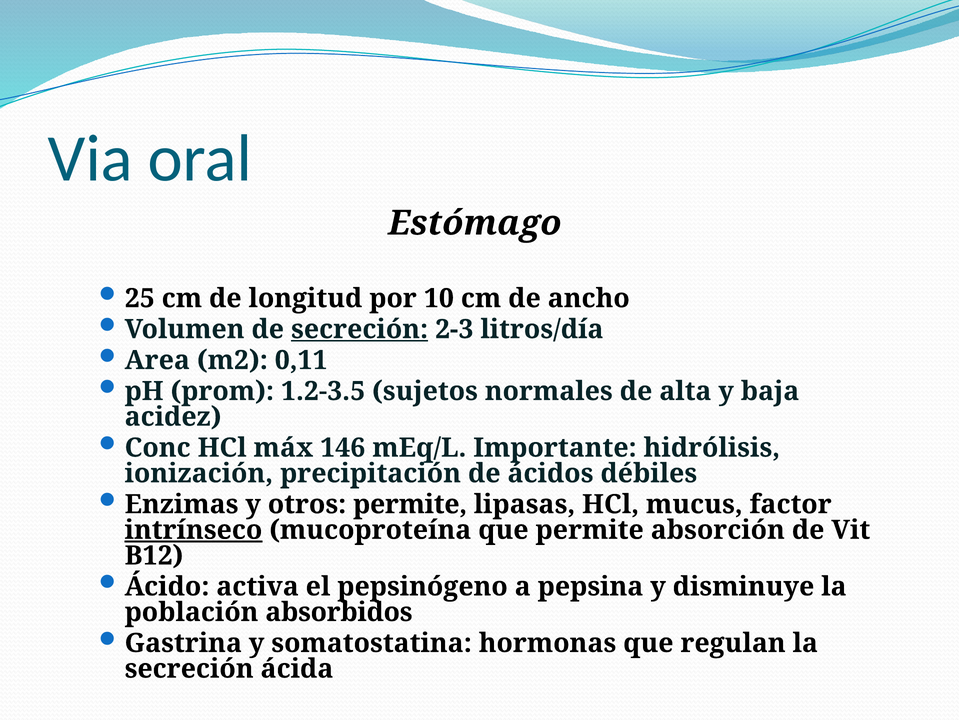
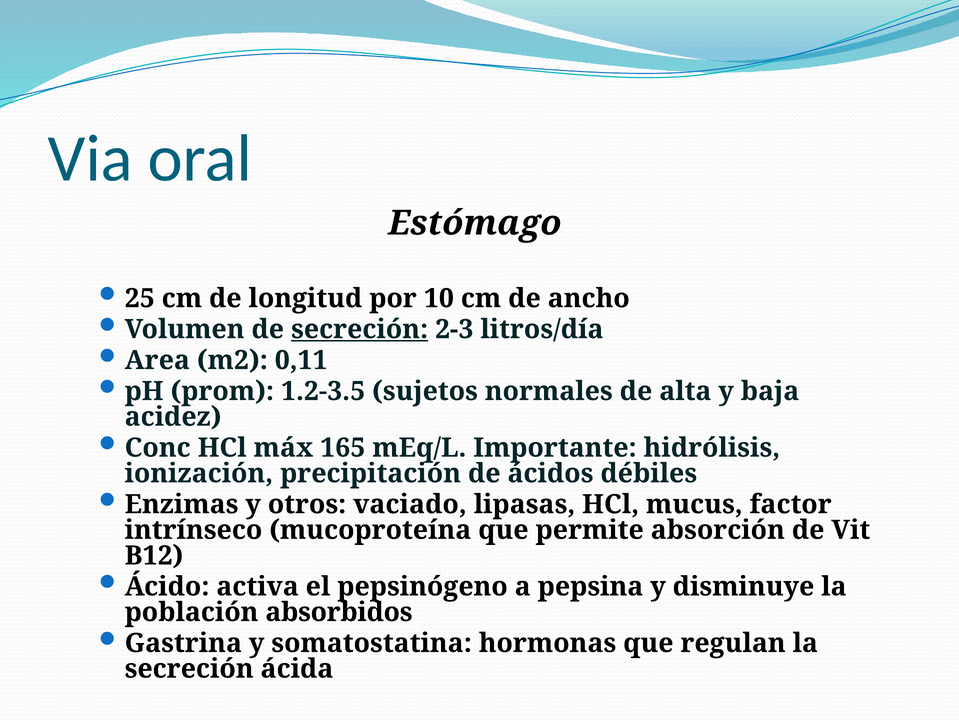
146: 146 -> 165 (343, 447)
otros permite: permite -> vaciado (410, 504)
intrínseco underline: present -> none (193, 529)
